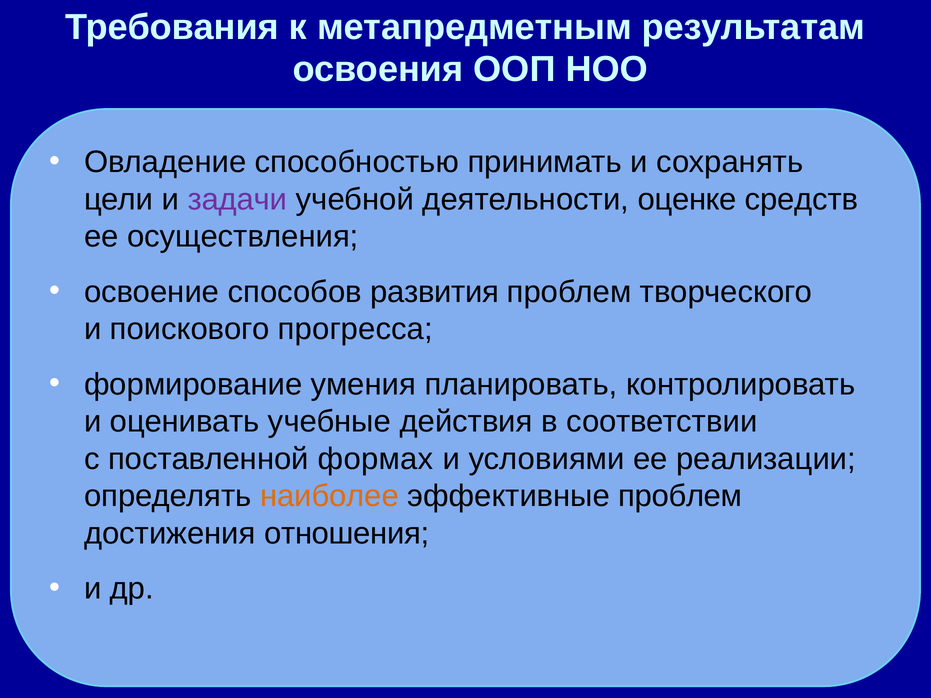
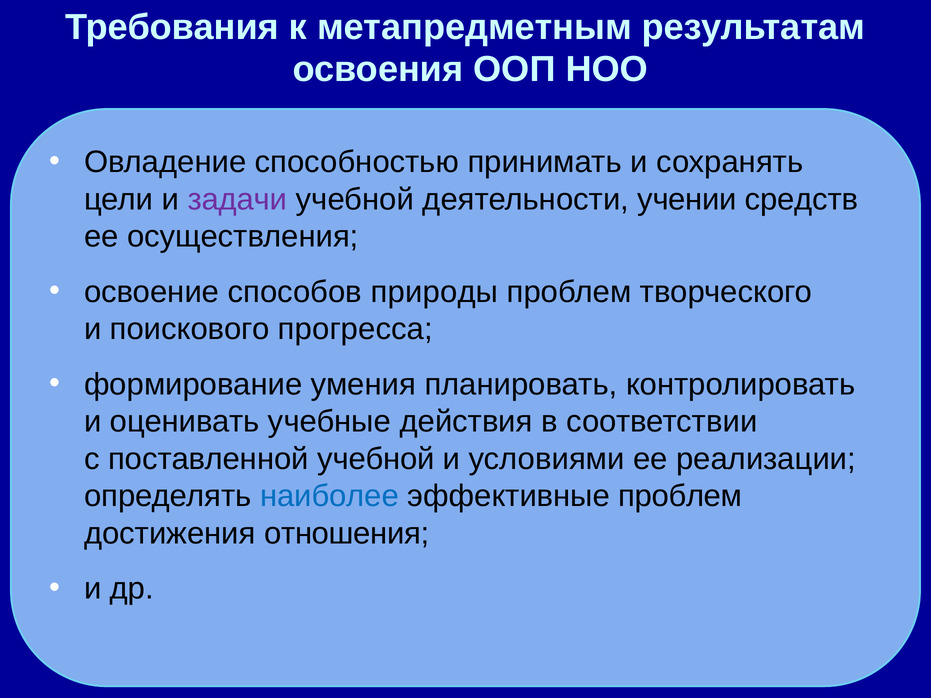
оценке: оценке -> учении (687, 199)
развития: развития -> природы (434, 292)
поставленной формах: формах -> учебной (376, 459)
наиболее colour: orange -> blue (329, 496)
